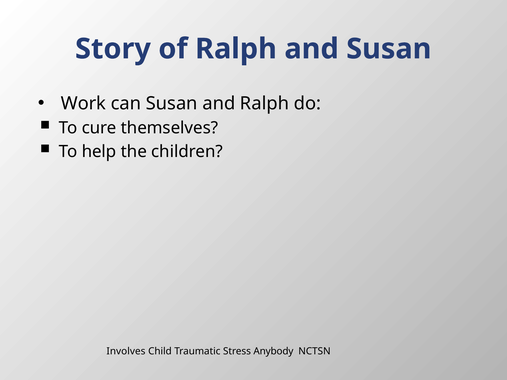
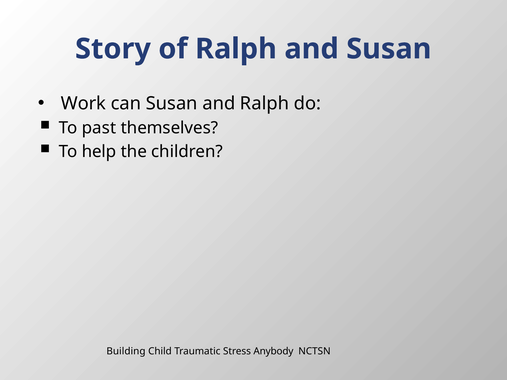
cure: cure -> past (99, 128)
Involves: Involves -> Building (126, 351)
